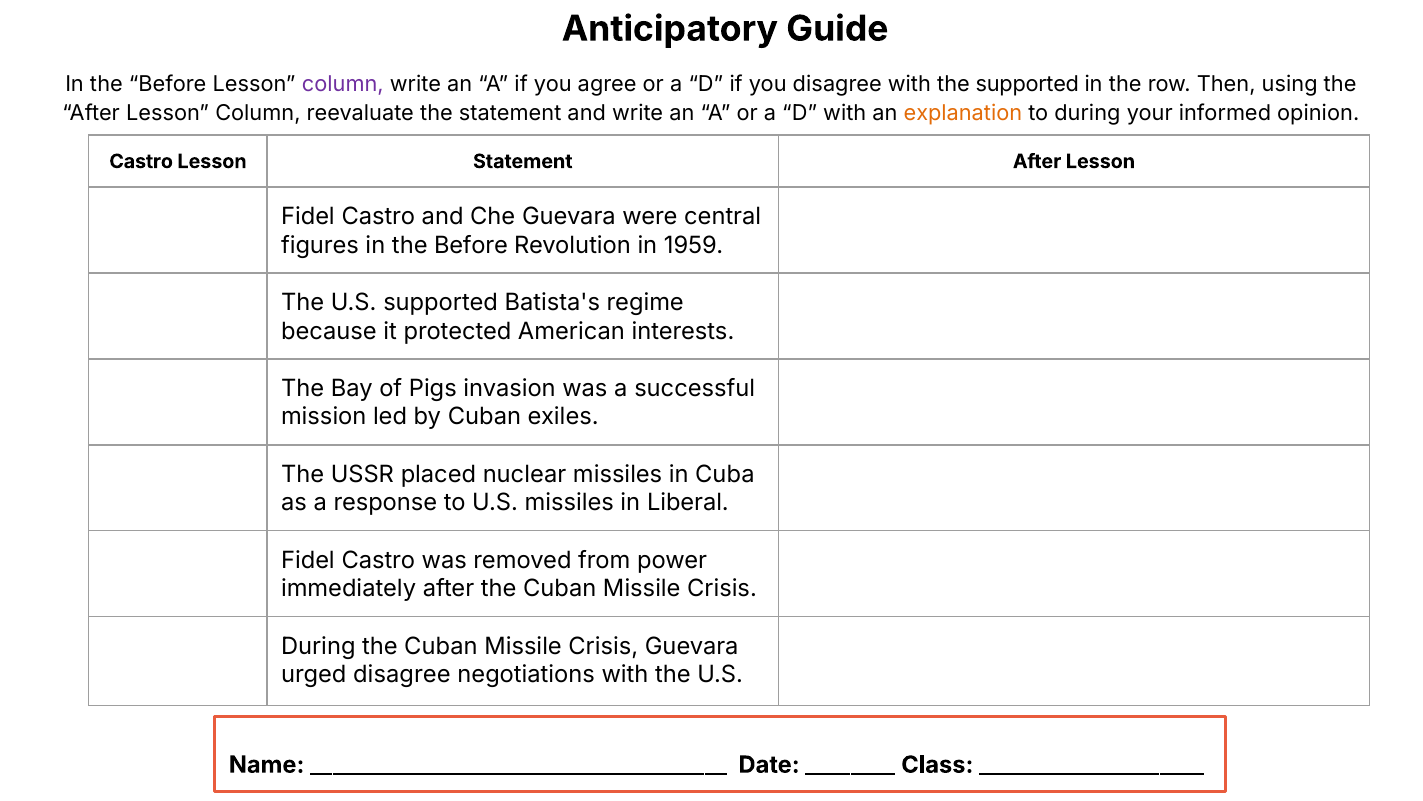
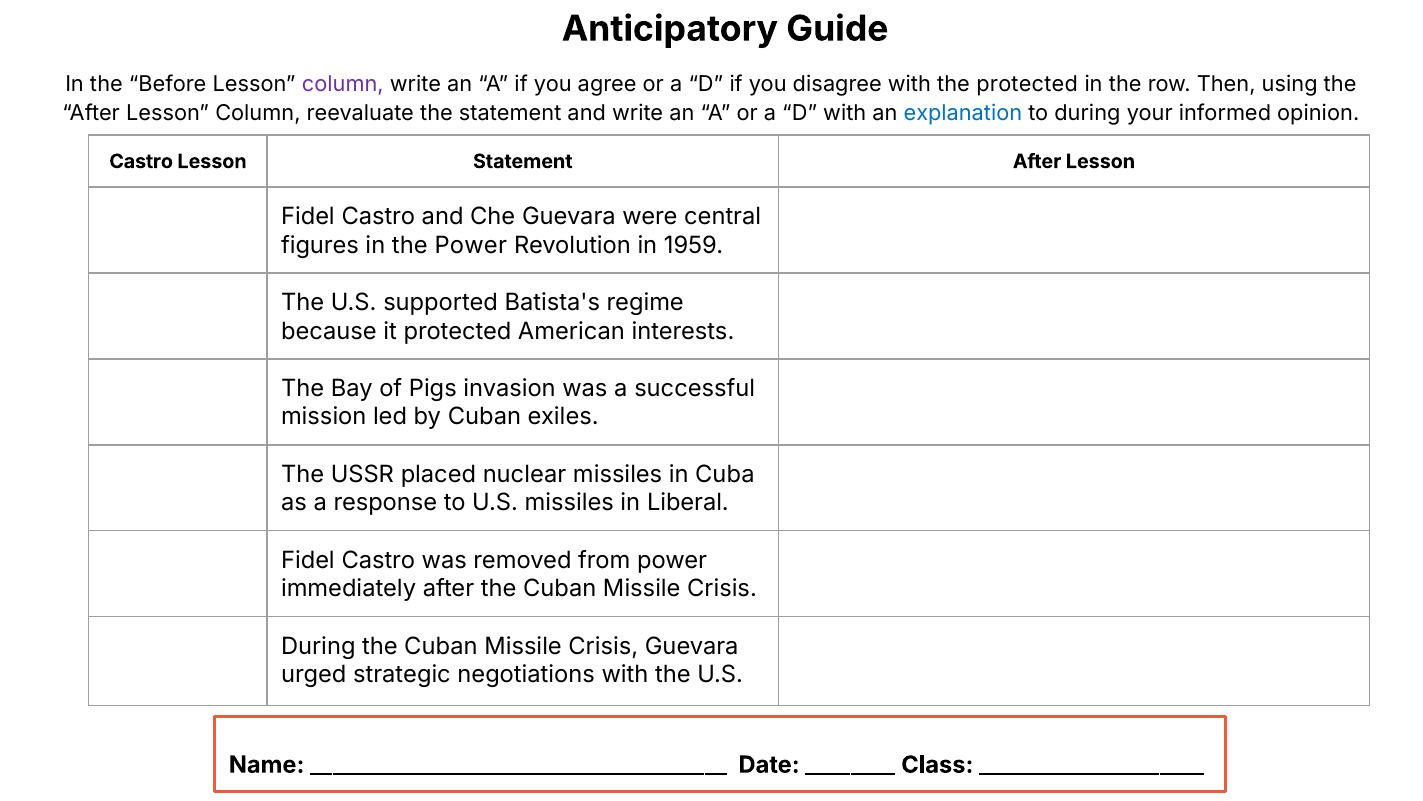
the supported: supported -> protected (1027, 85)
explanation colour: orange -> blue (963, 113)
figures in the Before: Before -> Power (471, 245)
urged disagree: disagree -> strategic (402, 674)
